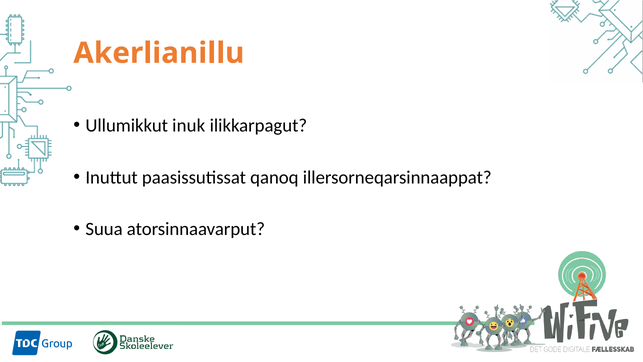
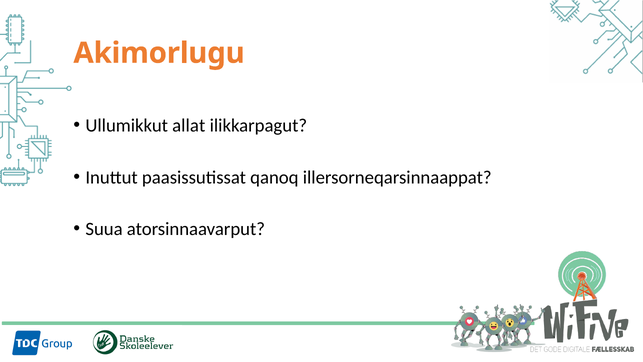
Akerlianillu: Akerlianillu -> Akimorlugu (159, 53)
inuk: inuk -> allat (189, 126)
